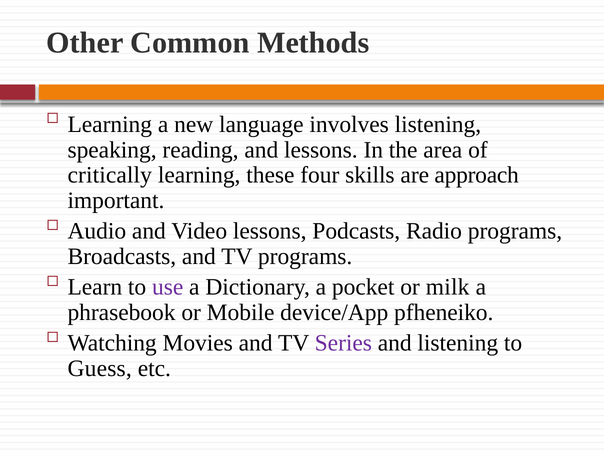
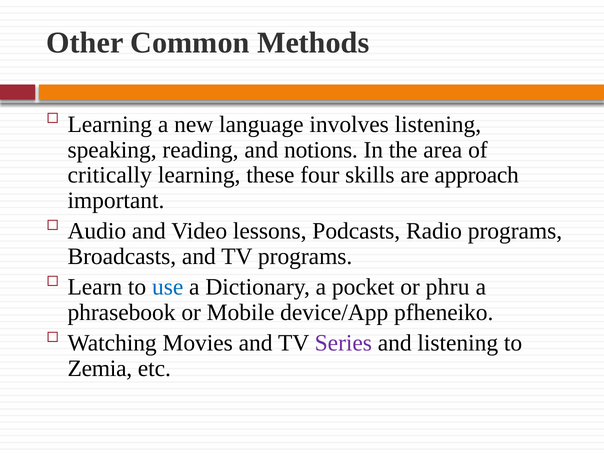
and lessons: lessons -> notions (321, 150)
use colour: purple -> blue (168, 287)
milk: milk -> phru (448, 287)
Guess: Guess -> Zemia (100, 369)
